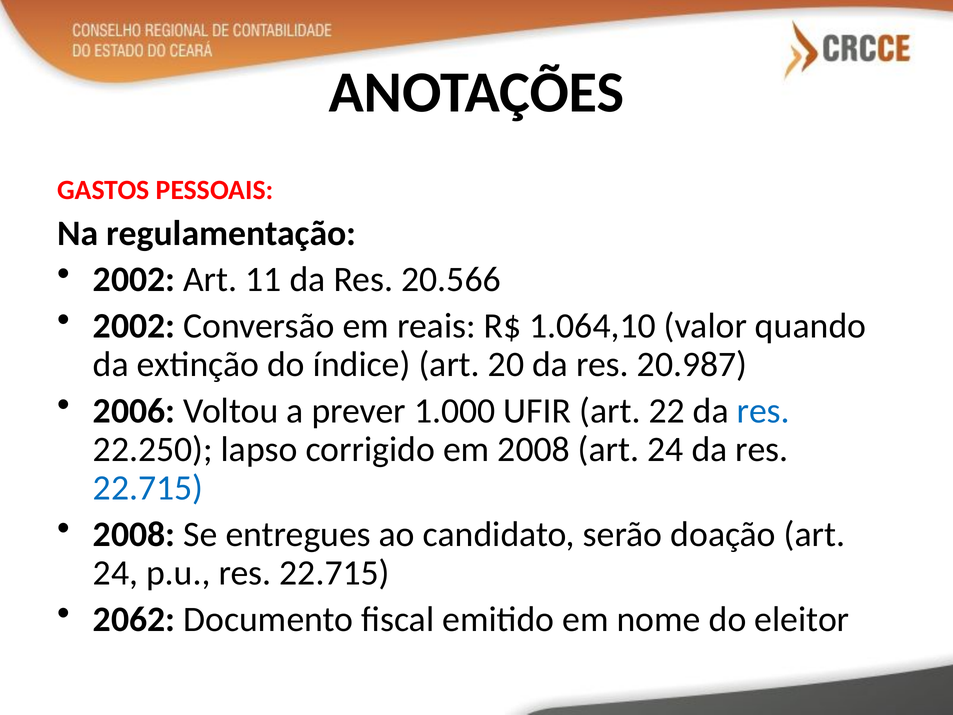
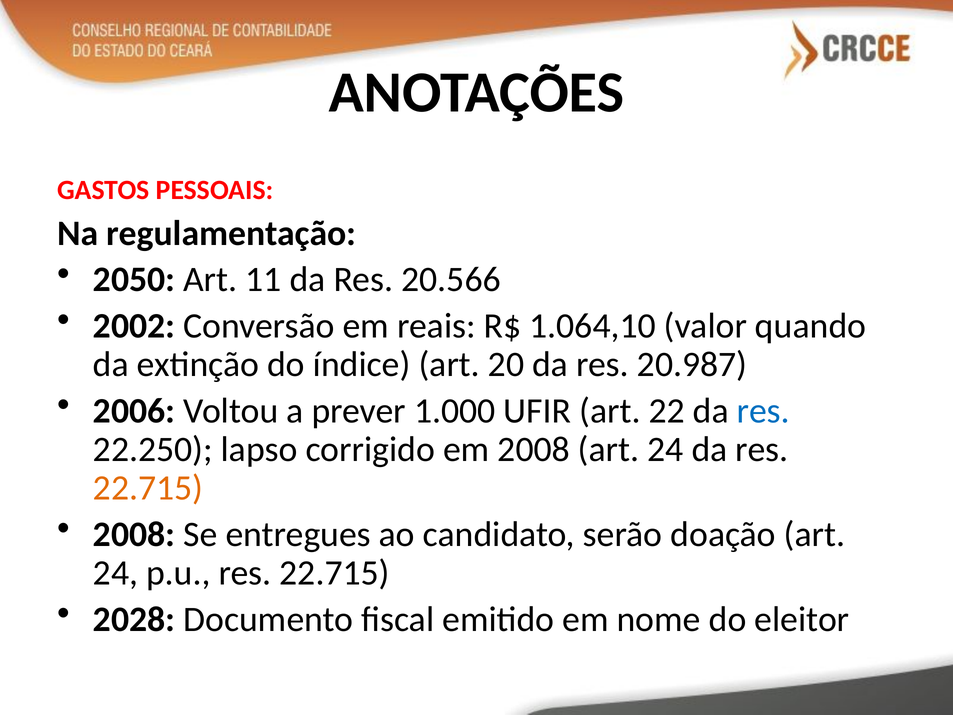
2002: 2002 -> 2050 (134, 279)
22.715 colour: blue -> orange (148, 488)
2062: 2062 -> 2028 (134, 619)
